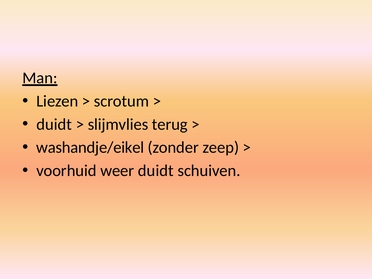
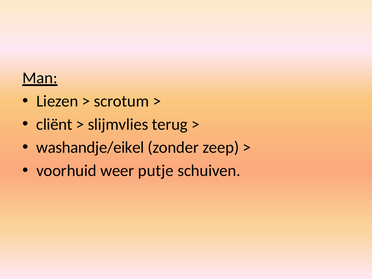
duidt: duidt -> cliënt (54, 124)
weer duidt: duidt -> putje (156, 171)
